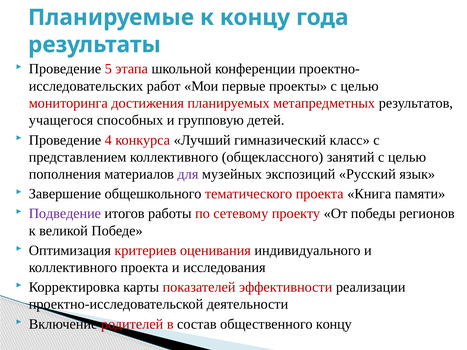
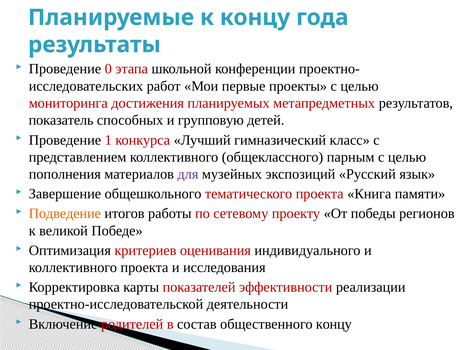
5: 5 -> 0 (108, 69)
учащегося: учащегося -> показатель (61, 120)
4: 4 -> 1 (108, 140)
занятий: занятий -> парным (351, 157)
Подведение colour: purple -> orange (65, 214)
